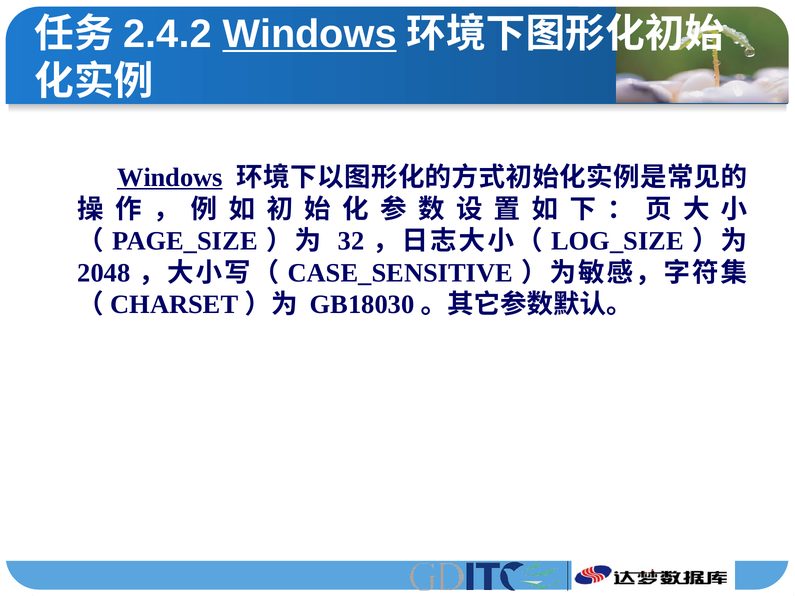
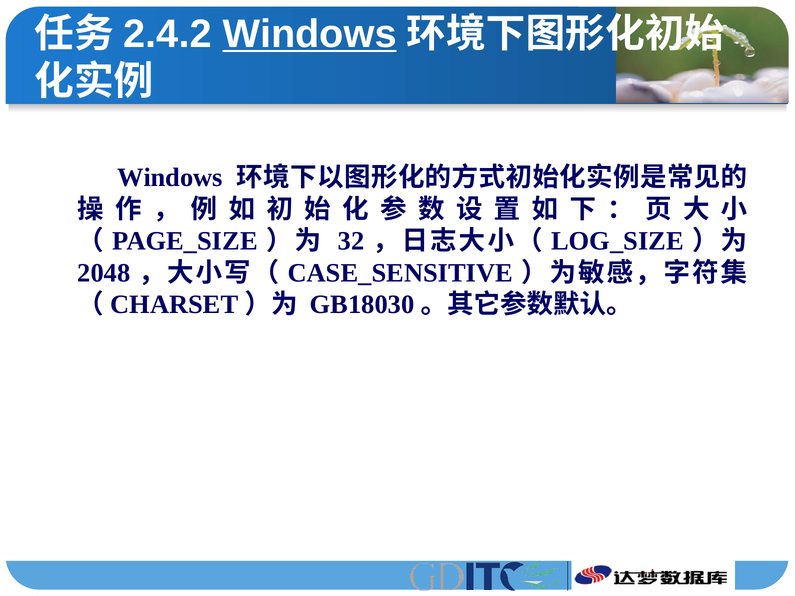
Windows underline: present -> none (170, 178)
